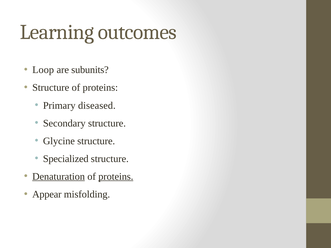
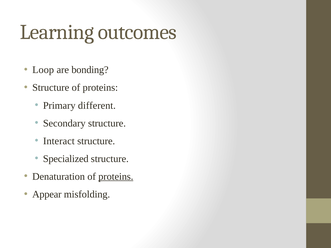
subunits: subunits -> bonding (90, 70)
diseased: diseased -> different (97, 106)
Glycine: Glycine -> Interact (59, 141)
Denaturation underline: present -> none (59, 177)
